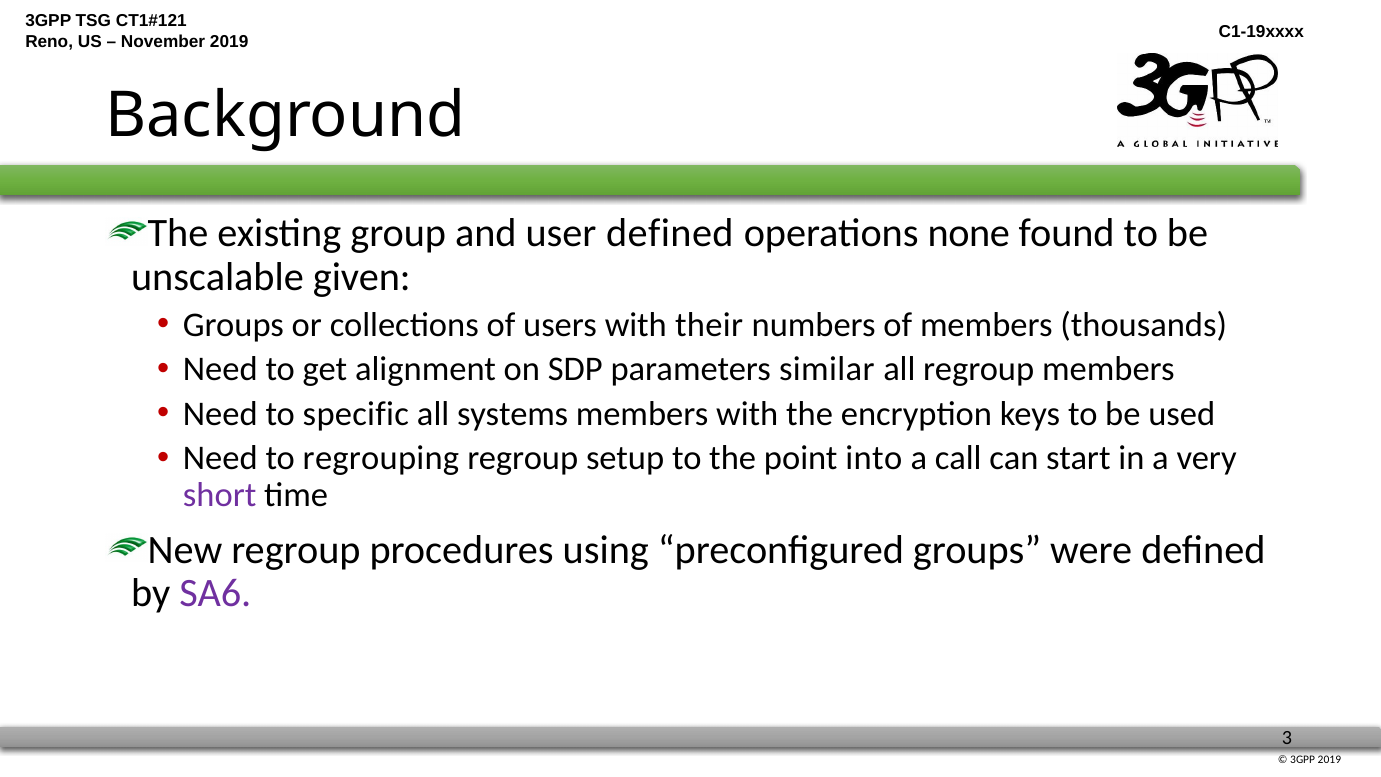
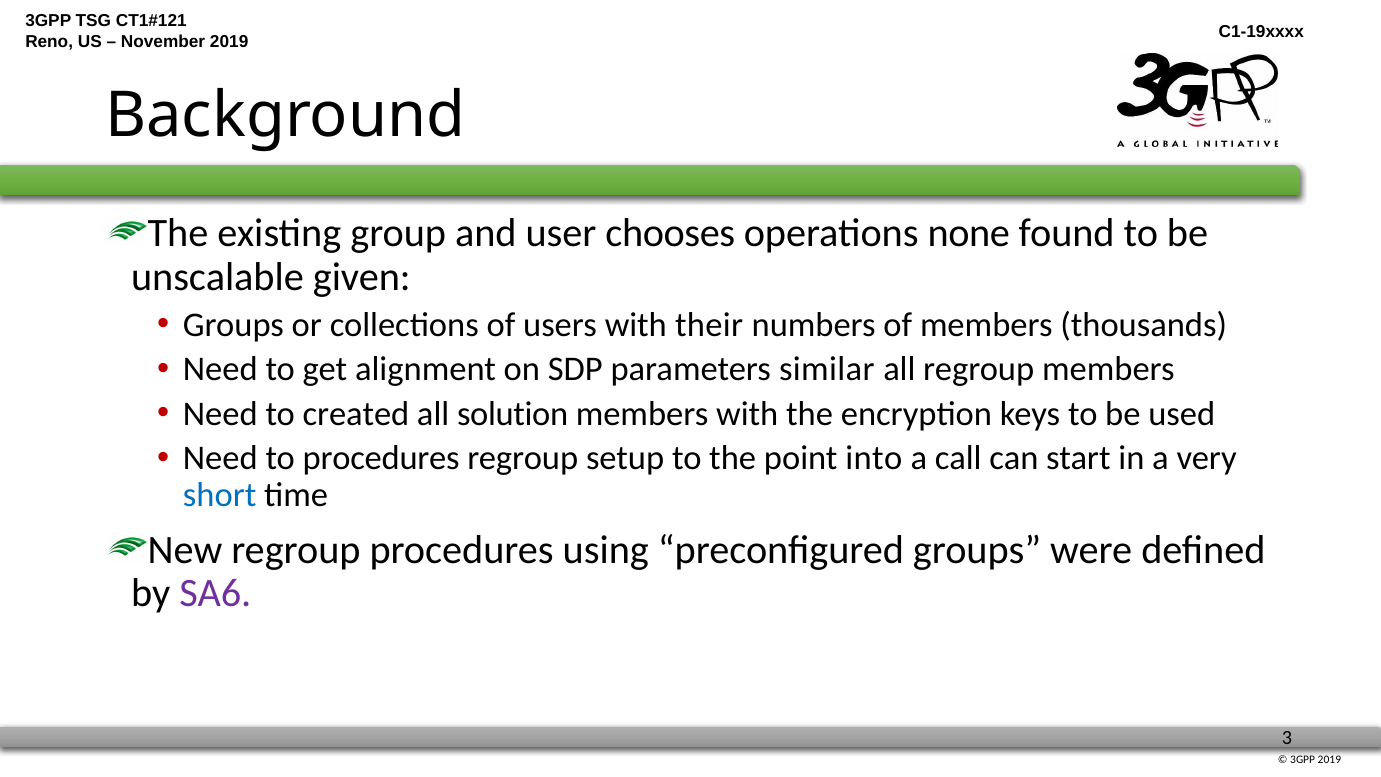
user defined: defined -> chooses (670, 233)
specific: specific -> created (356, 414)
systems: systems -> solution (513, 414)
to regrouping: regrouping -> procedures (381, 458)
short colour: purple -> blue (220, 495)
